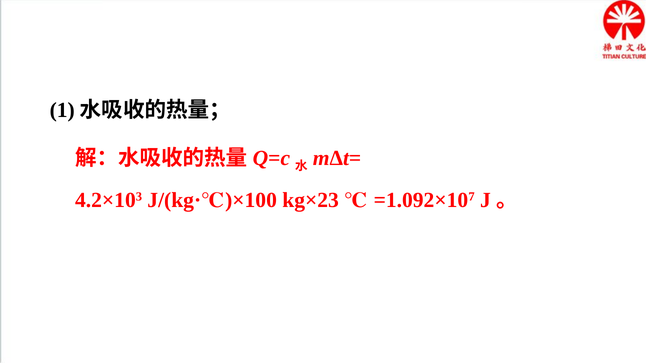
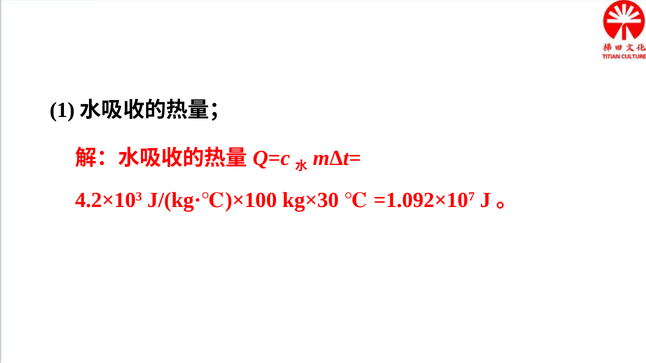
kg×23: kg×23 -> kg×30 (311, 200)
